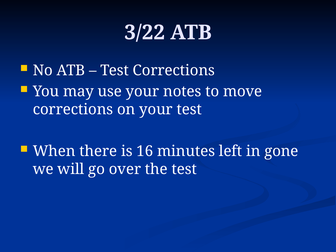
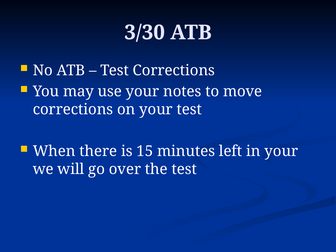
3/22: 3/22 -> 3/30 (145, 33)
16: 16 -> 15 (145, 151)
in gone: gone -> your (281, 151)
